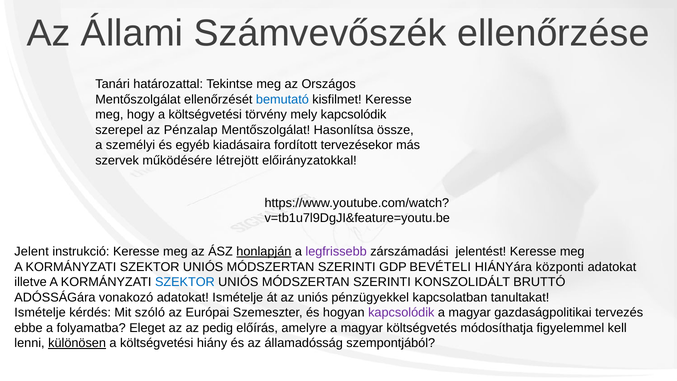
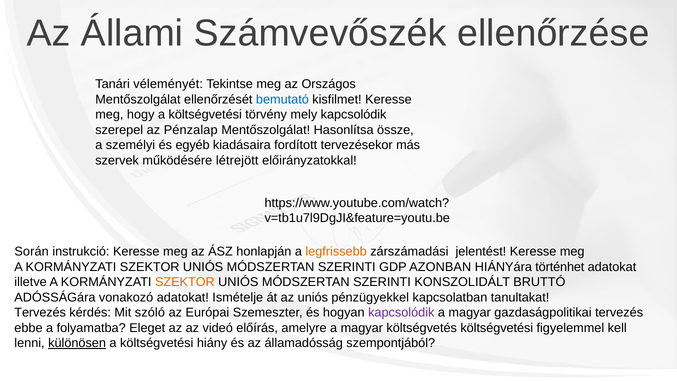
határozattal: határozattal -> véleményét (168, 84)
Jelent: Jelent -> Során (32, 252)
honlapján underline: present -> none (264, 252)
legfrissebb colour: purple -> orange (336, 252)
BEVÉTELI: BEVÉTELI -> AZONBAN (440, 267)
központi: központi -> történhet (560, 267)
SZEKTOR colour: blue -> orange (185, 282)
Ismételje: Ismételje -> Tervezés (40, 312)
pedig: pedig -> videó (218, 328)
költségvetés módosíthatja: módosíthatja -> költségvetési (497, 328)
